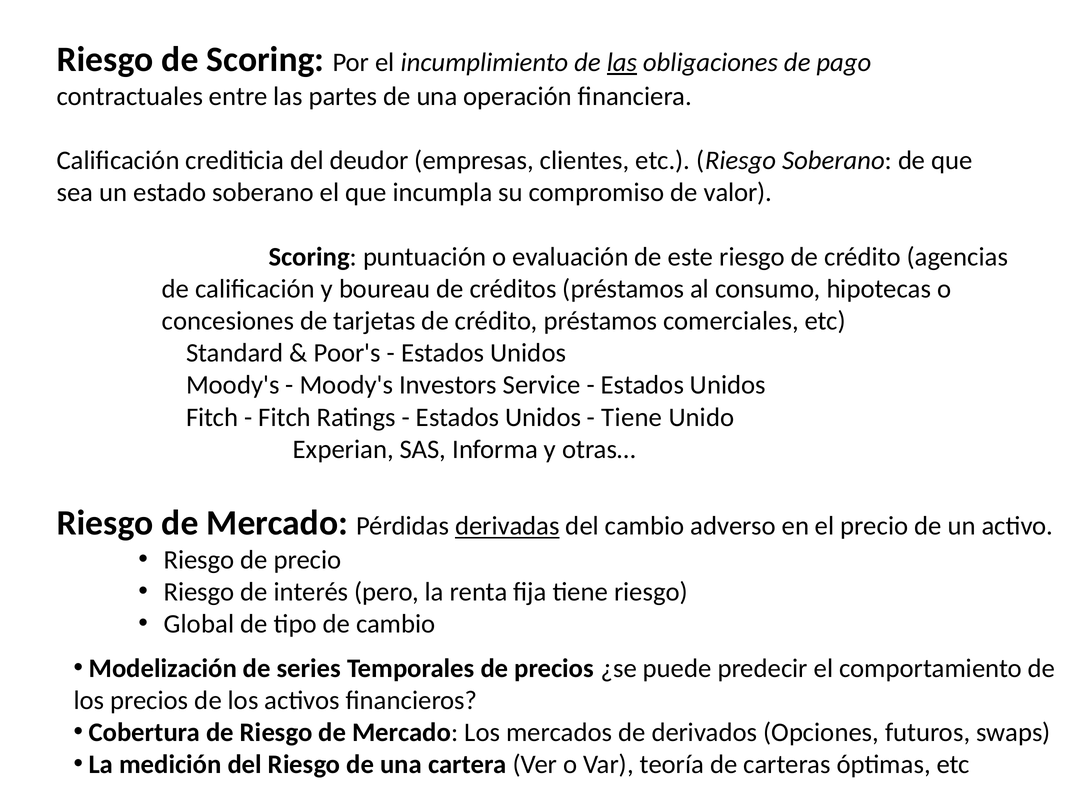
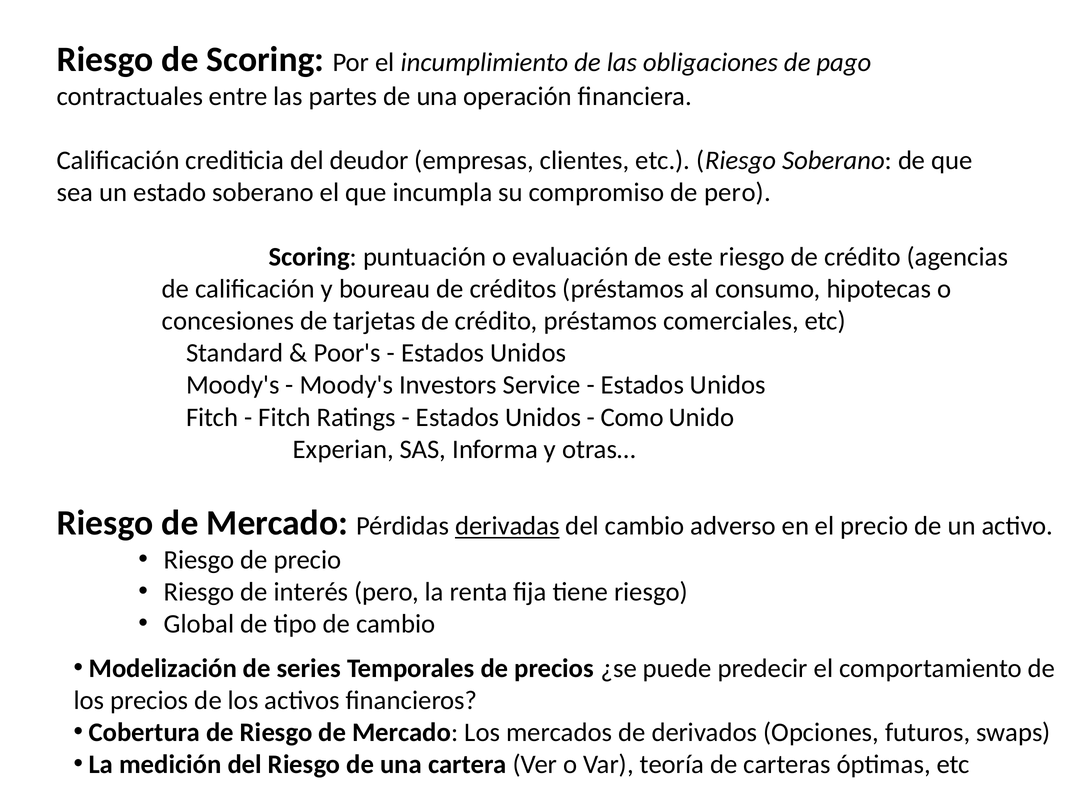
las underline: present -> none (622, 63)
de valor: valor -> pero (738, 193)
Tiene: Tiene -> Como (632, 417)
